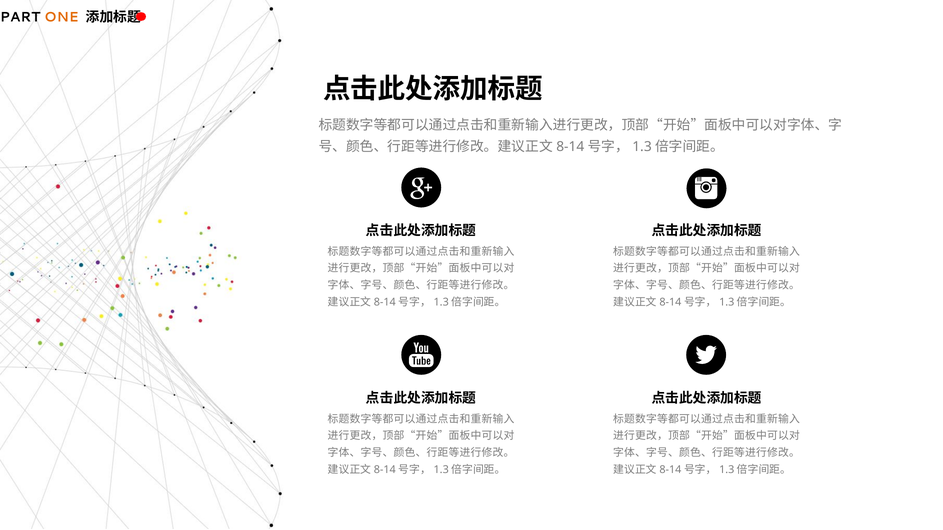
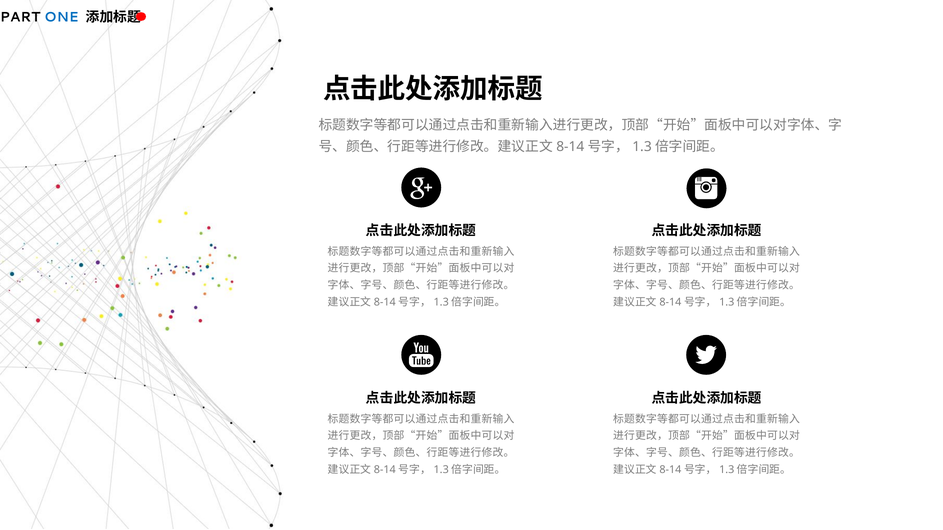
ONE colour: orange -> blue (61, 17)
